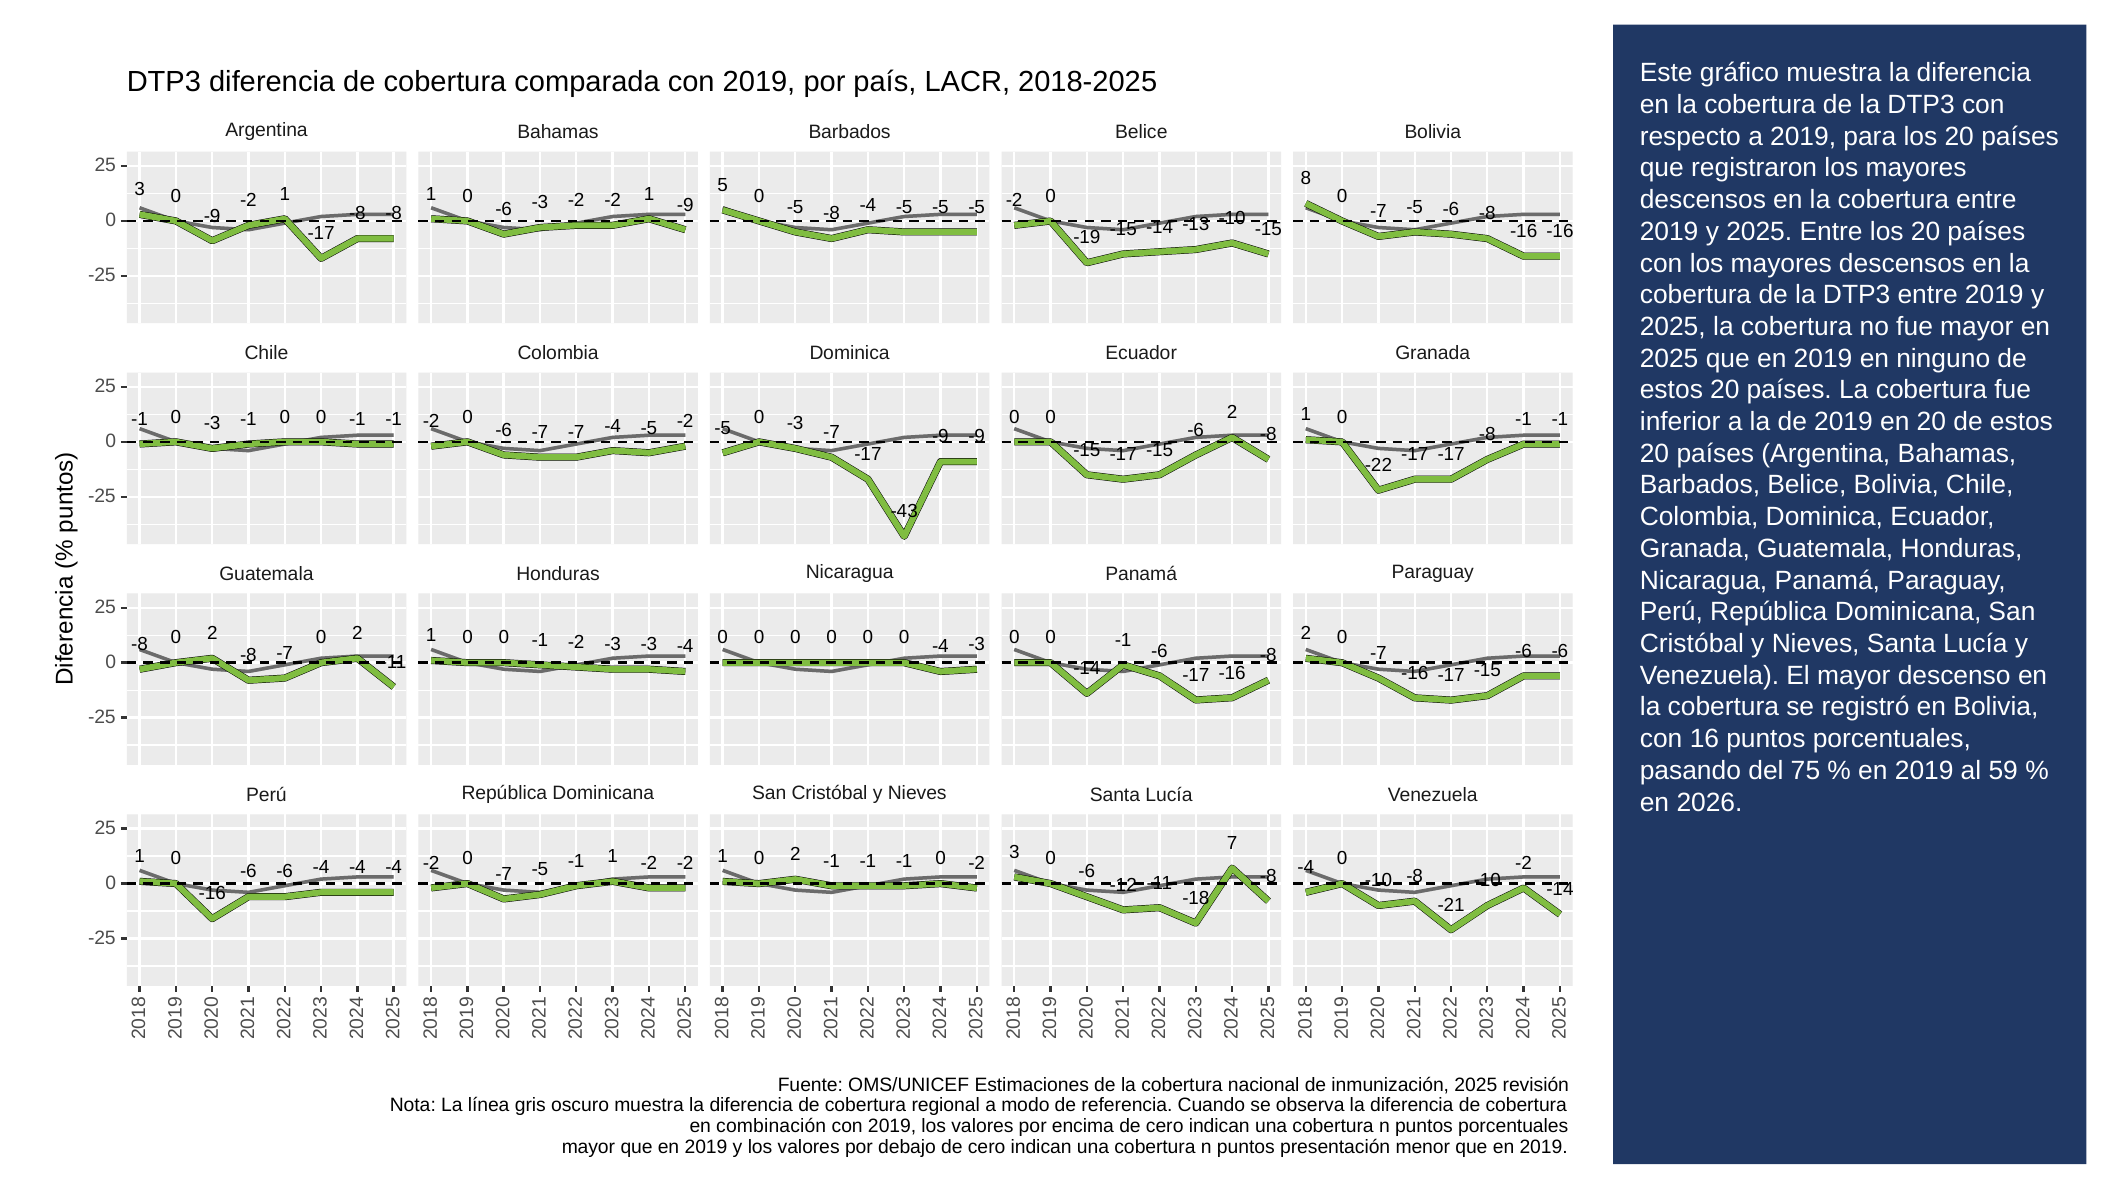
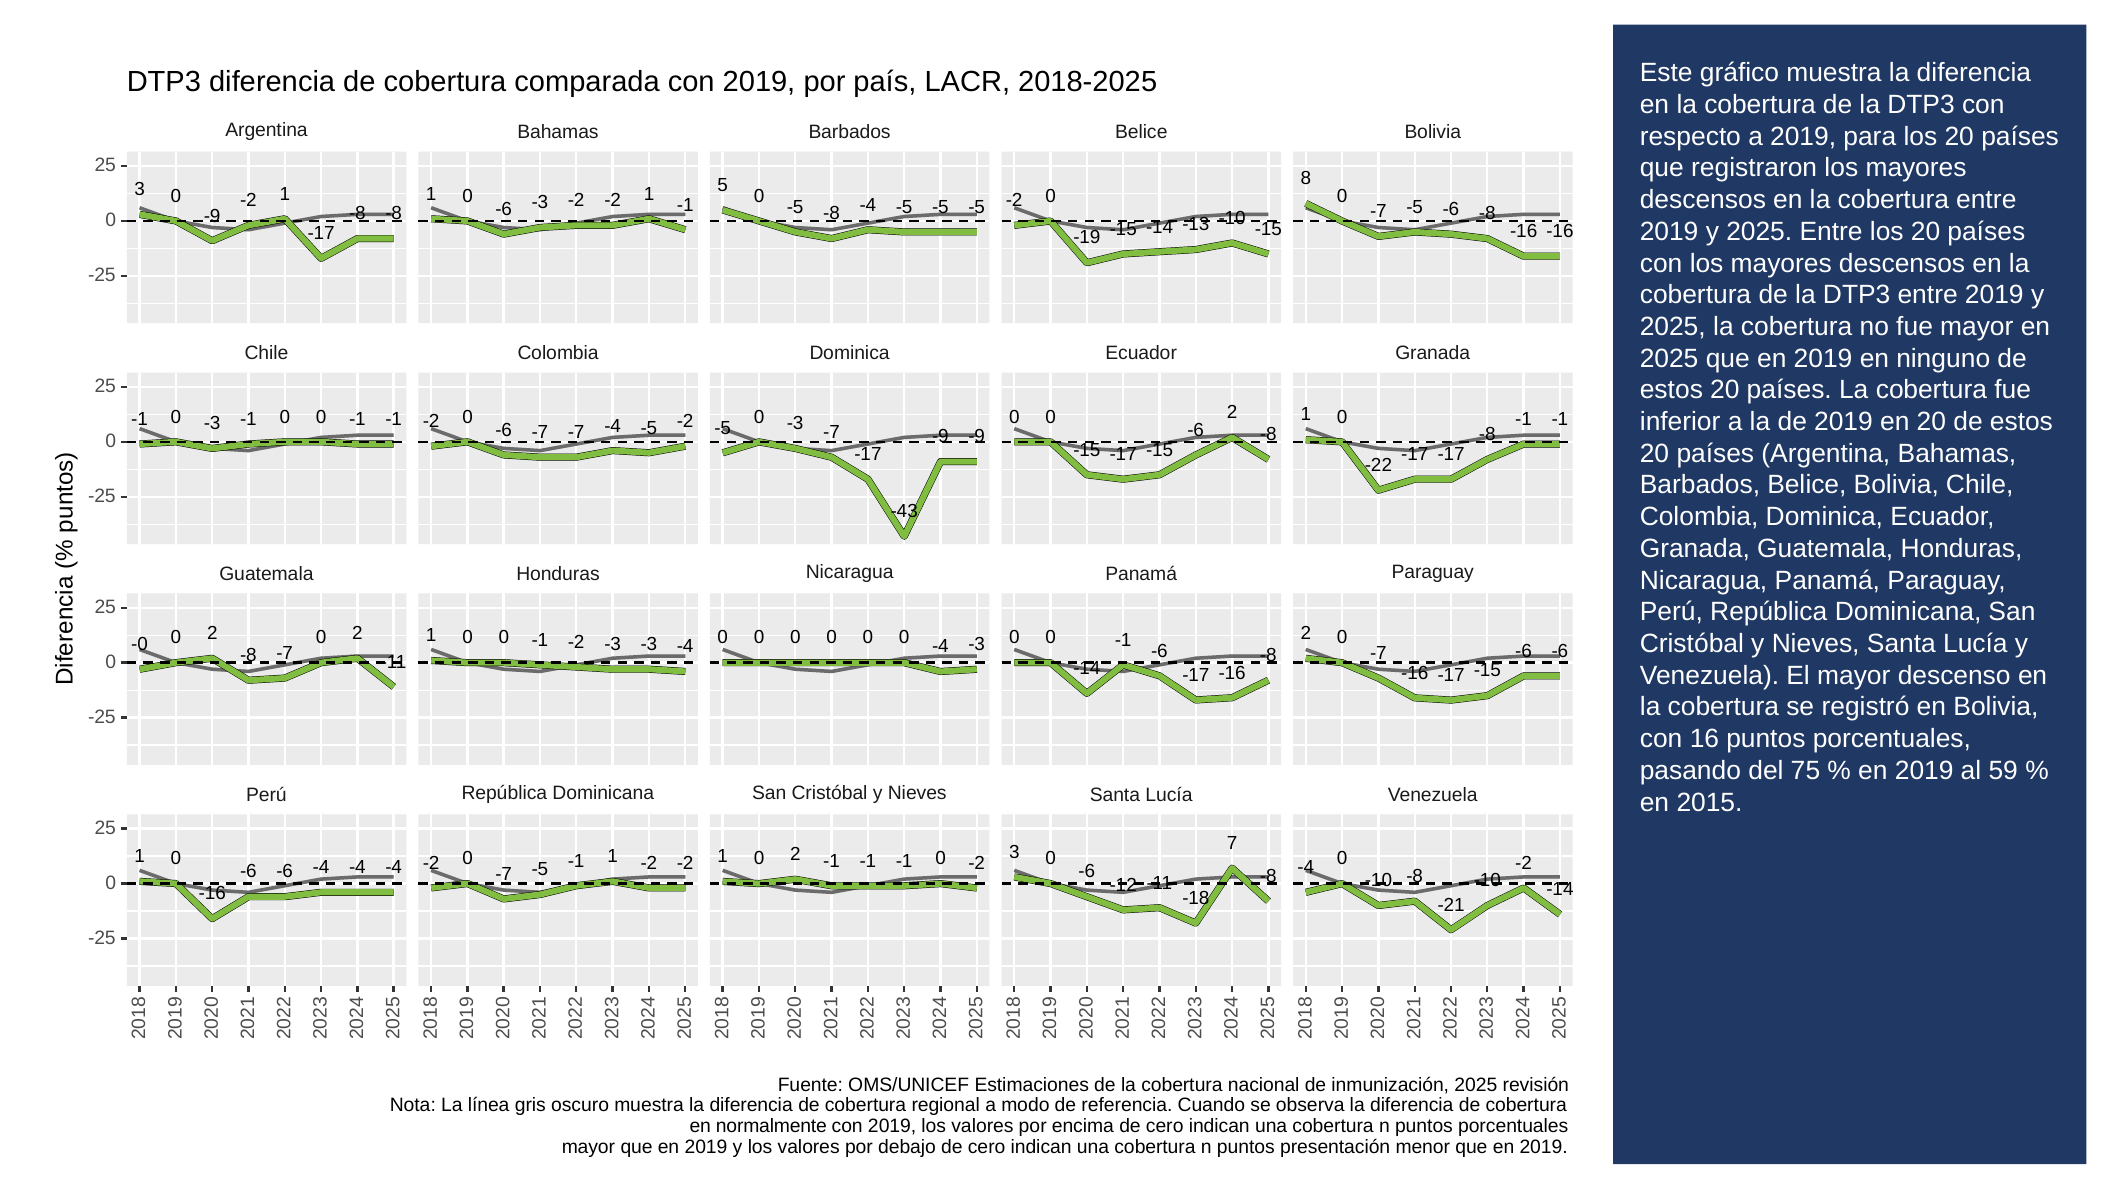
-9: -9 -> -1 (685, 205)
-8: -8 -> -0 (140, 644)
2026: 2026 -> 2015 (1709, 802)
combinación: combinación -> normalmente (771, 1126)
